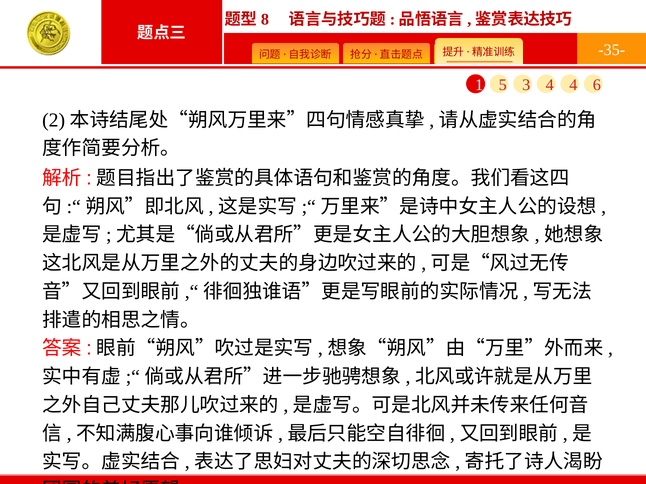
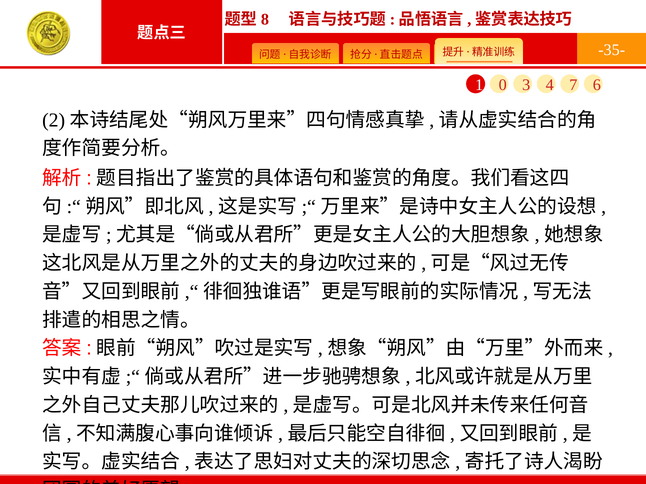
5: 5 -> 0 (503, 85)
4 4: 4 -> 7 (573, 85)
